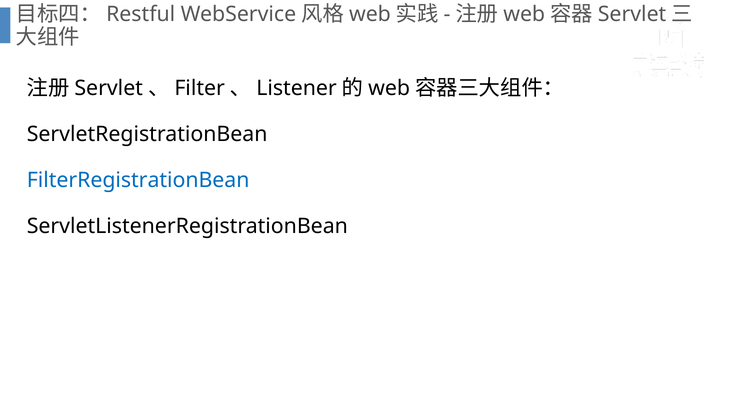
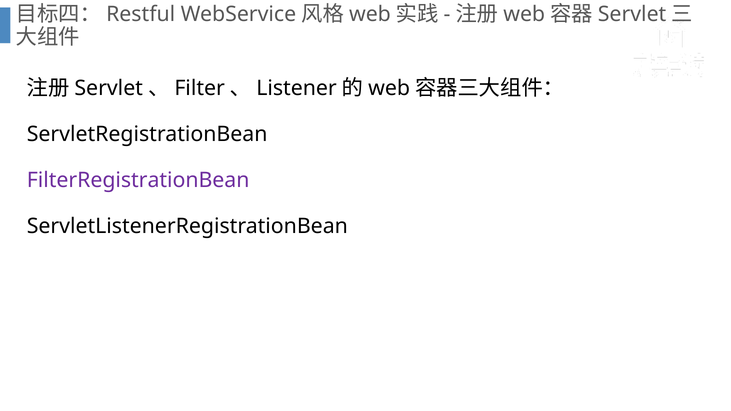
FilterRegistrationBean colour: blue -> purple (138, 180)
